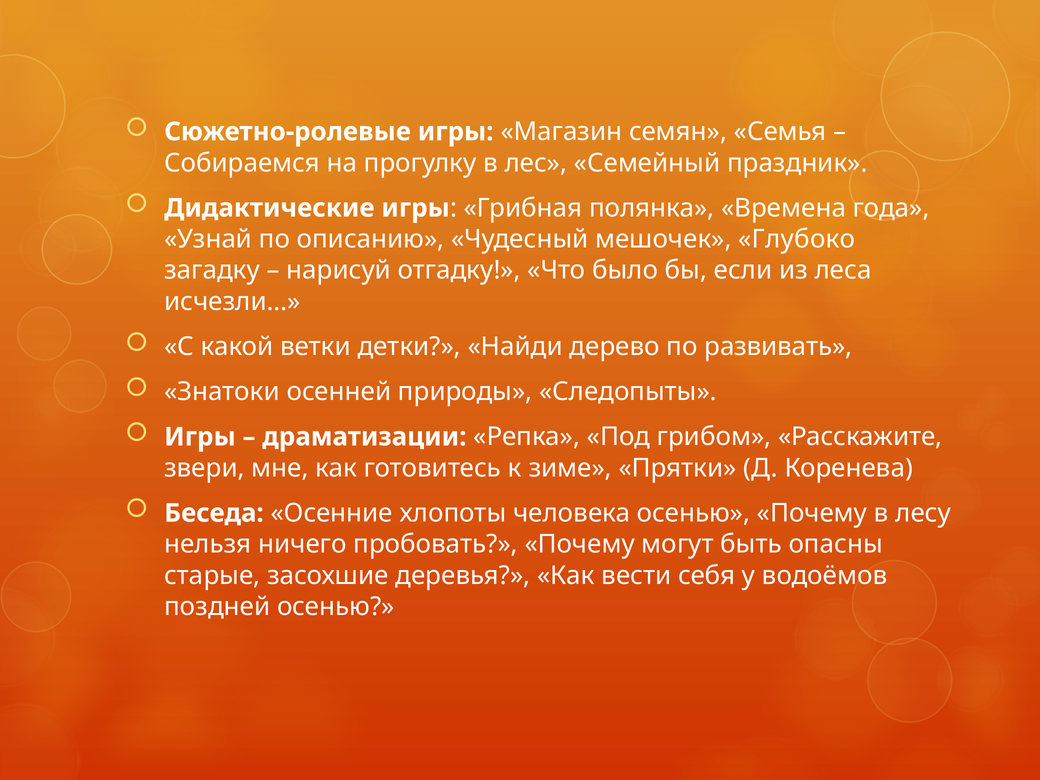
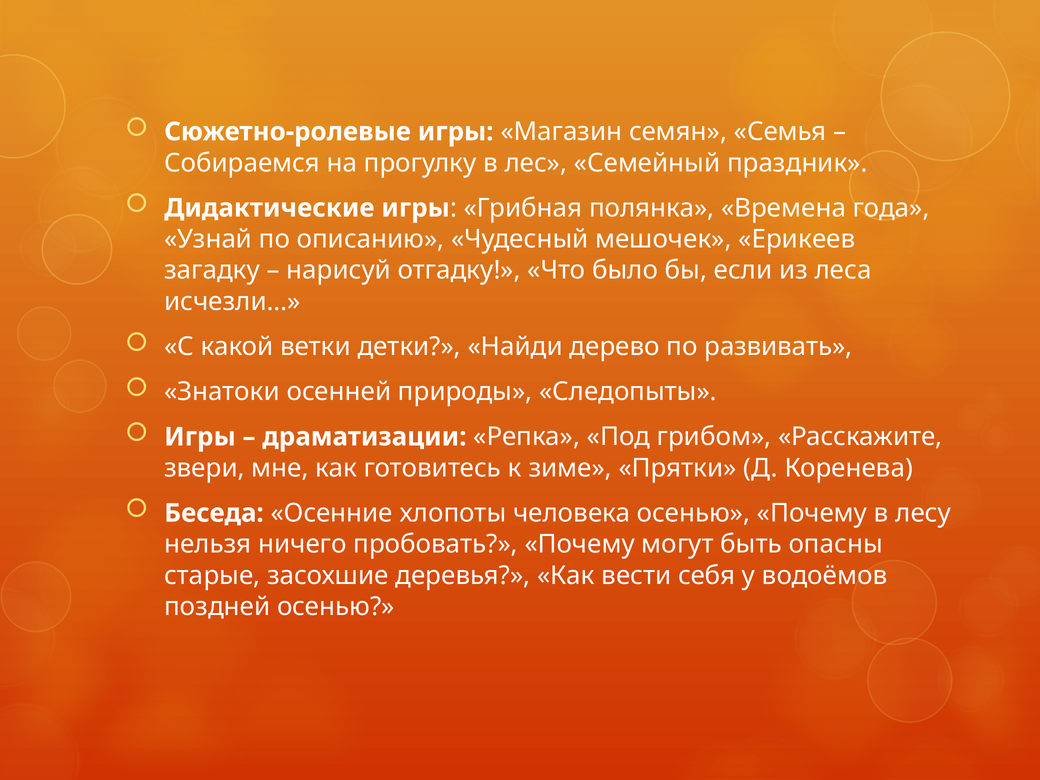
Глубоко: Глубоко -> Ерикеев (797, 239)
